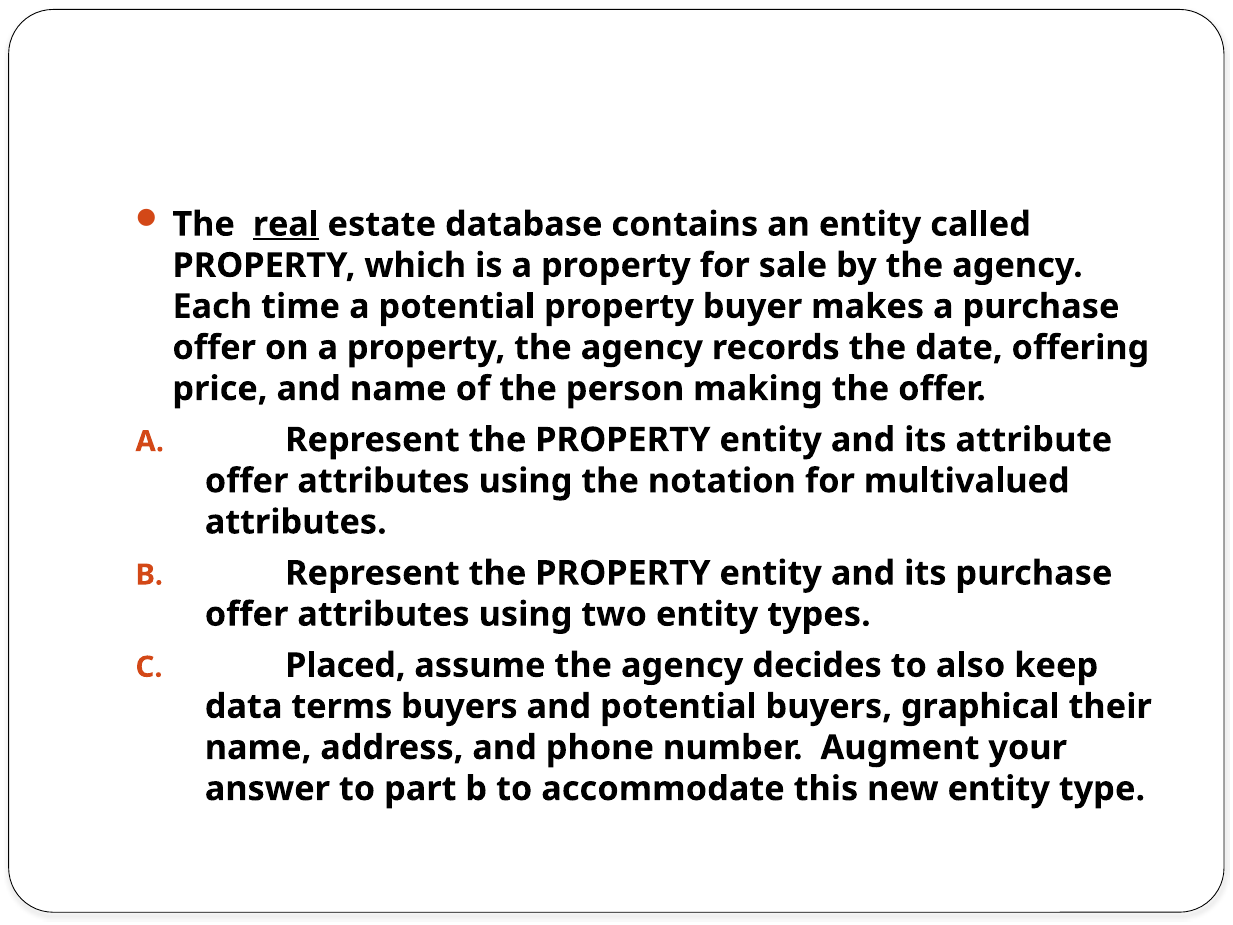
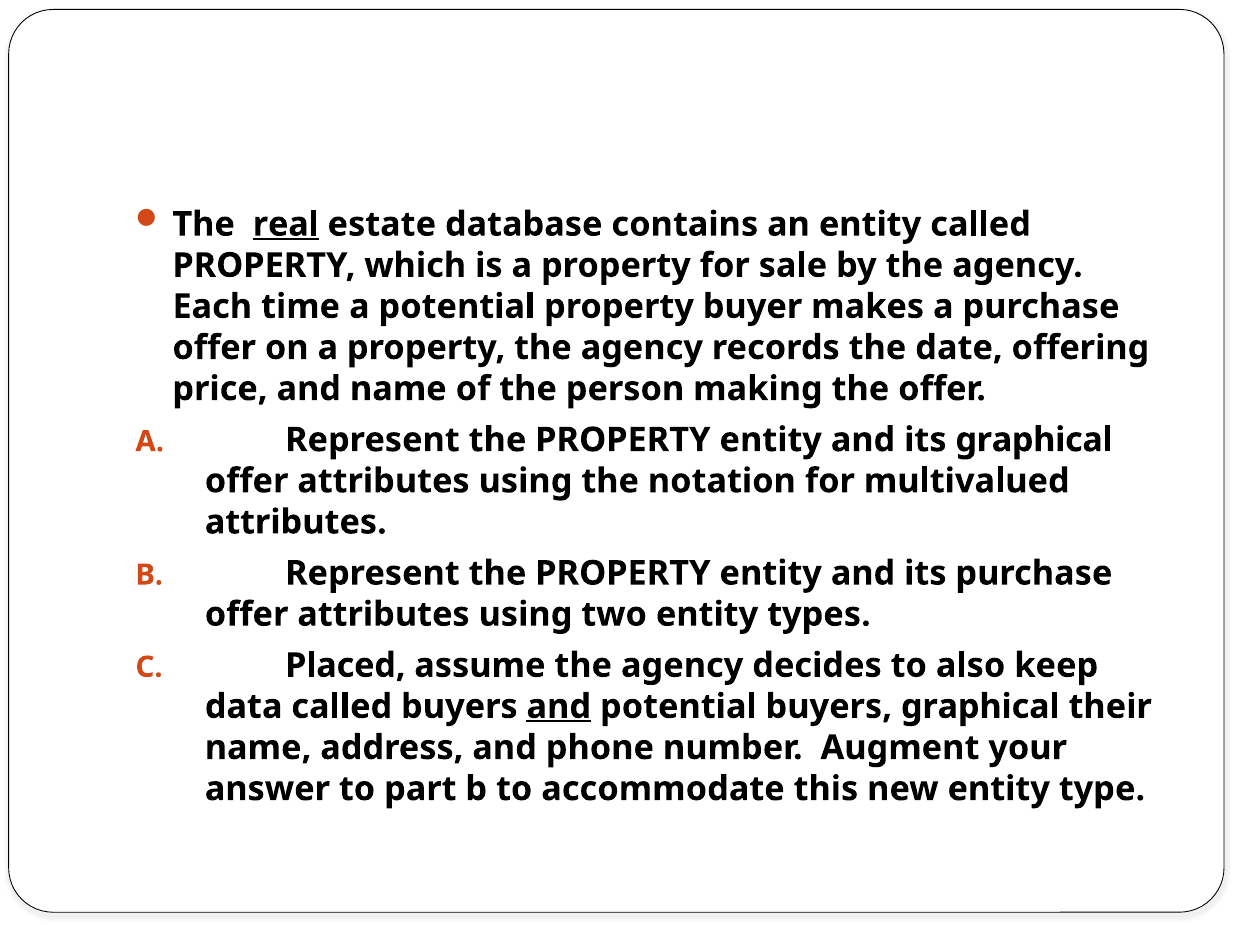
its attribute: attribute -> graphical (1034, 440)
data terms: terms -> called (342, 706)
and underline: none -> present (559, 706)
